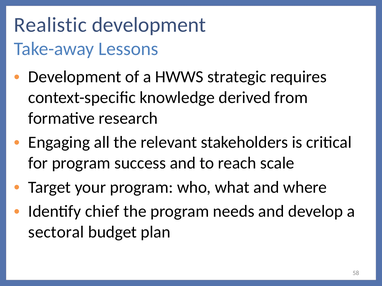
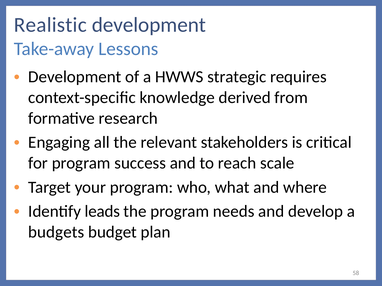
chief: chief -> leads (102, 212)
sectoral: sectoral -> budgets (56, 232)
